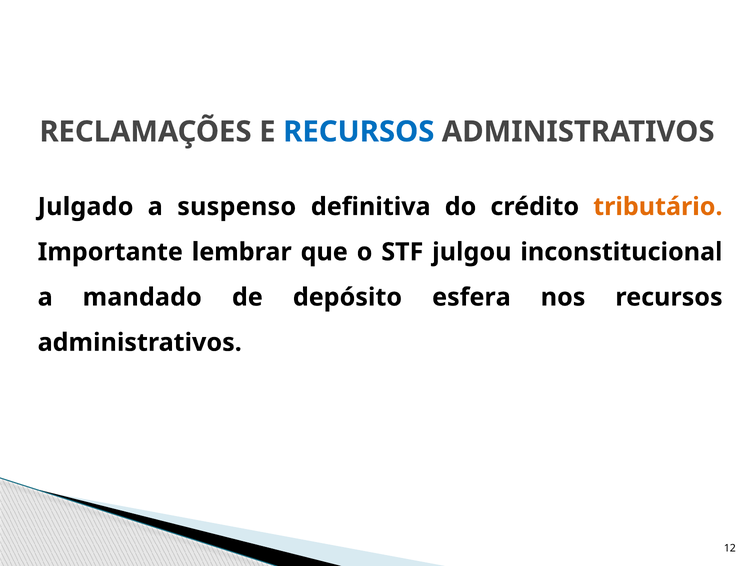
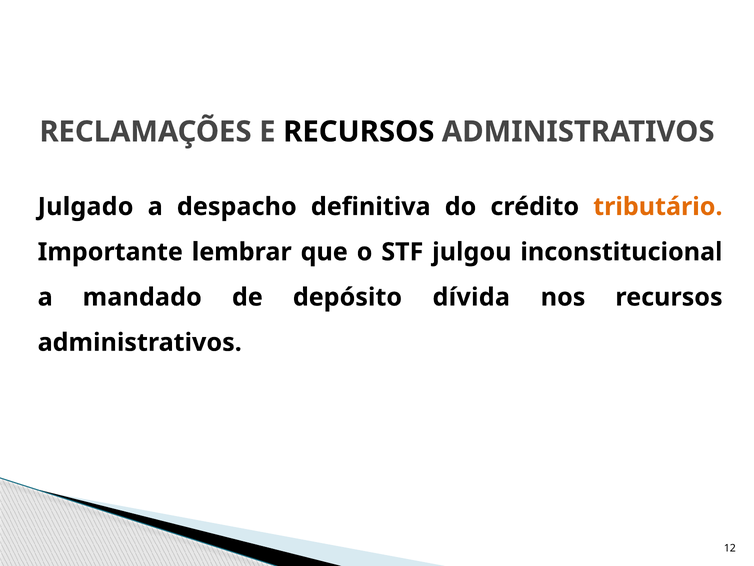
RECURSOS colour: blue -> black (359, 132)
suspenso: suspenso -> despacho (237, 207)
esfera: esfera -> dívida (471, 297)
